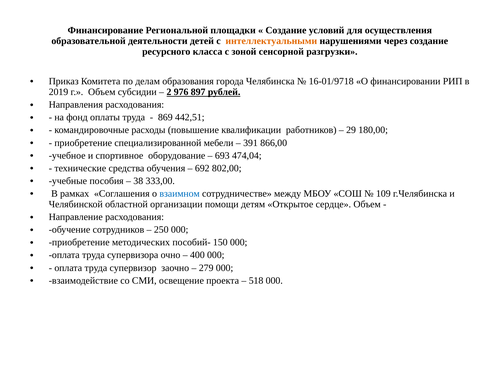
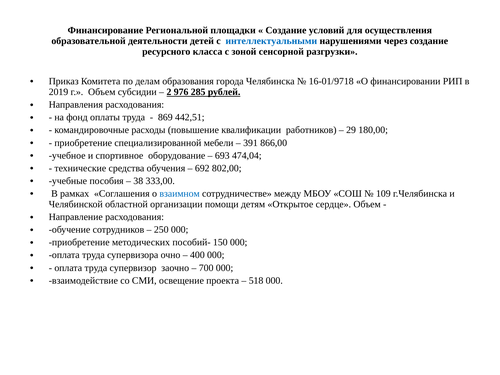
интеллектуальными colour: orange -> blue (271, 41)
897: 897 -> 285 (198, 92)
279: 279 -> 700 (206, 268)
